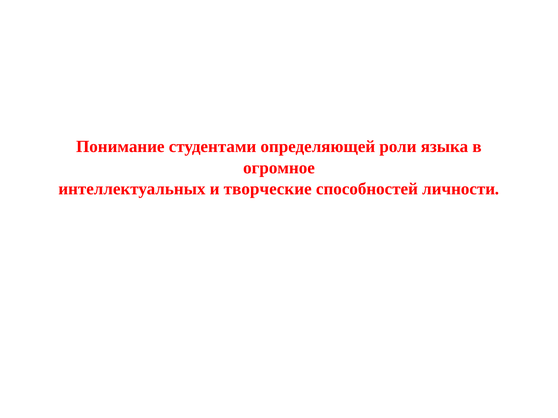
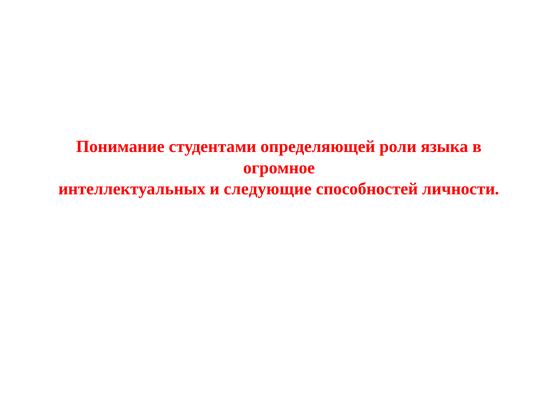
творческие: творческие -> следующие (268, 189)
